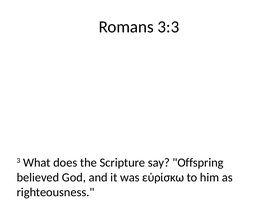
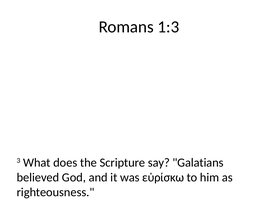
3:3: 3:3 -> 1:3 (168, 27)
Offspring: Offspring -> Galatians (198, 162)
